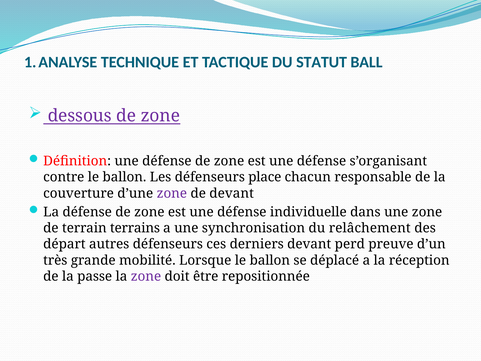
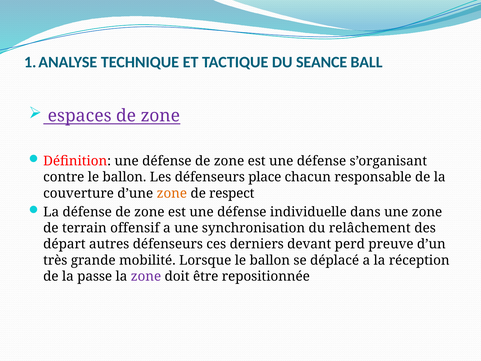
STATUT: STATUT -> SEANCE (322, 62)
dessous: dessous -> espaces (80, 116)
zone colour: purple -> orange (172, 193)
de devant: devant -> respect (232, 193)
terrains: terrains -> offensif (135, 228)
